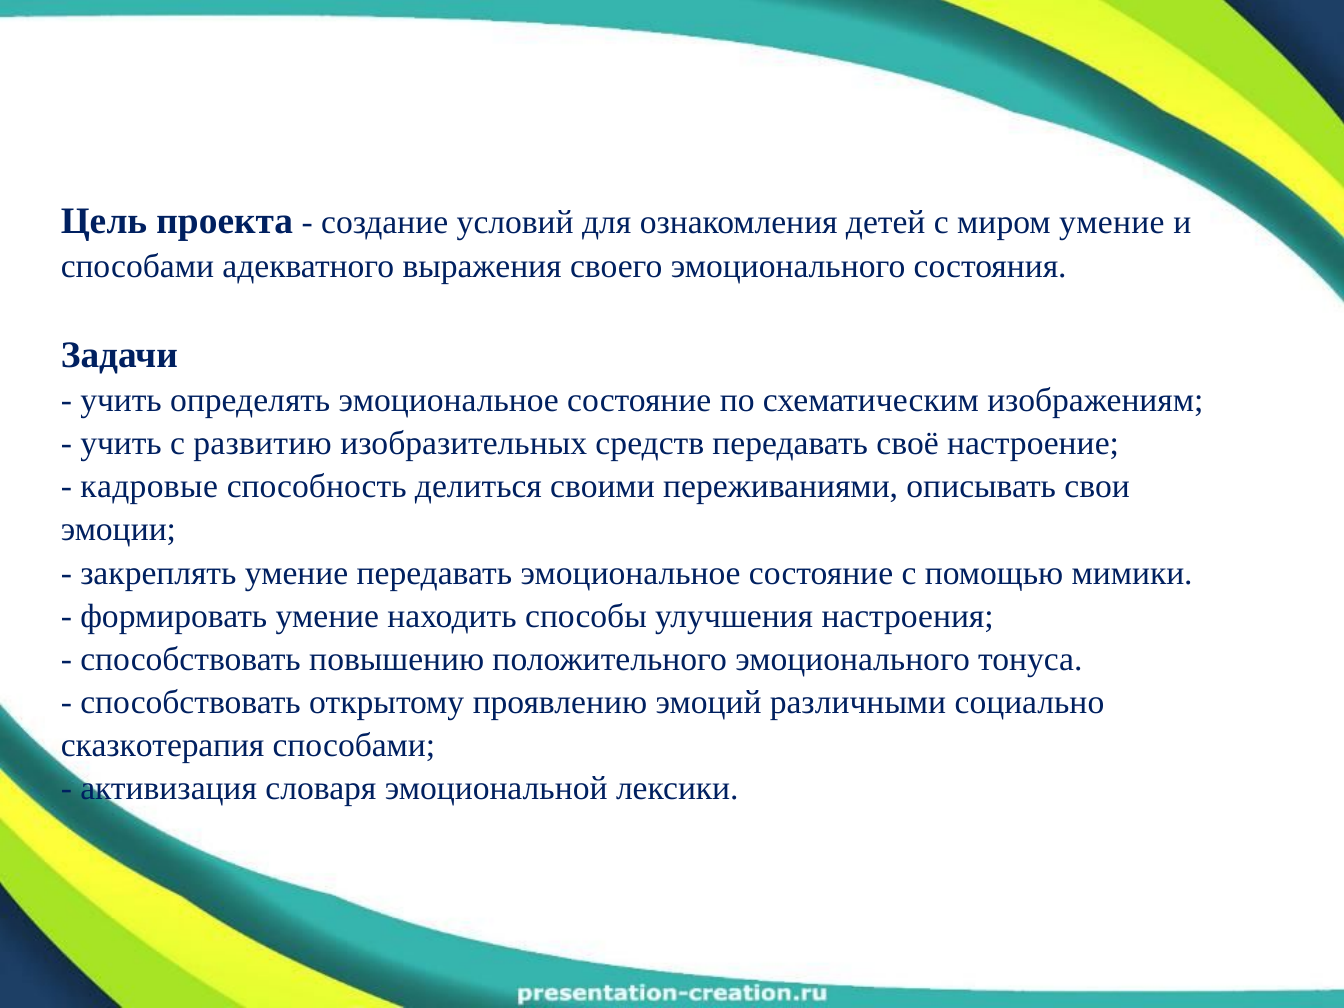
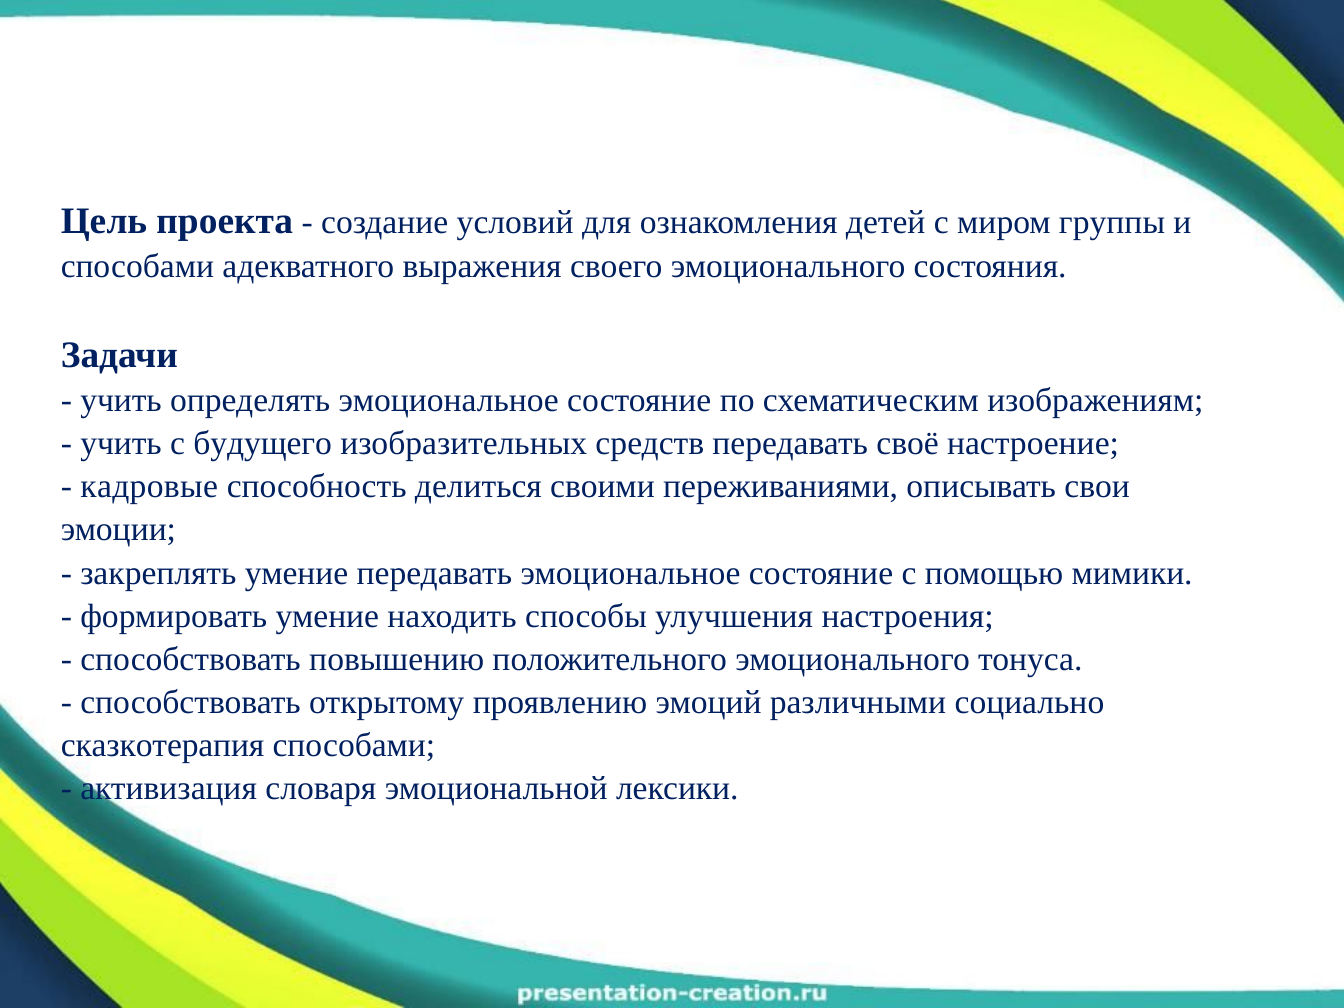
миром умение: умение -> группы (1112, 222)
развитию: развитию -> будущего (263, 444)
